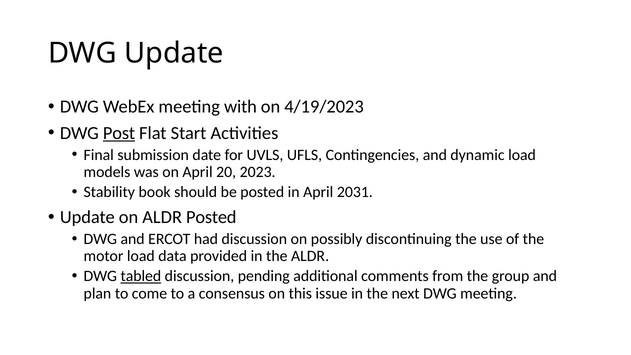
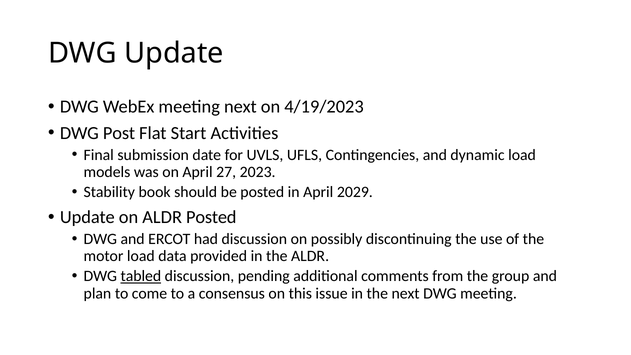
meeting with: with -> next (240, 107)
Post underline: present -> none (119, 133)
20: 20 -> 27 (226, 172)
2031: 2031 -> 2029 (355, 192)
